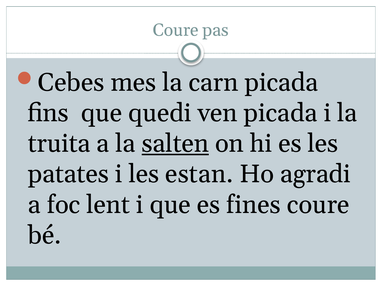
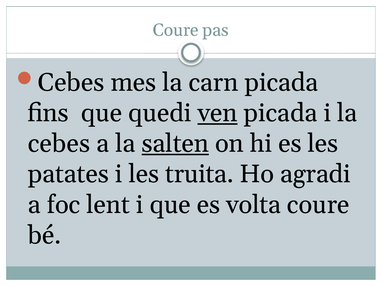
ven underline: none -> present (218, 113)
truita: truita -> cebes (59, 144)
estan: estan -> truita (199, 174)
fines: fines -> volta (254, 205)
